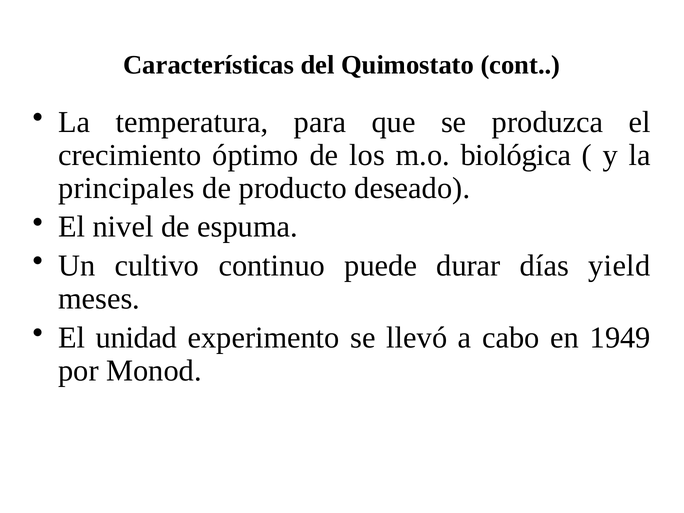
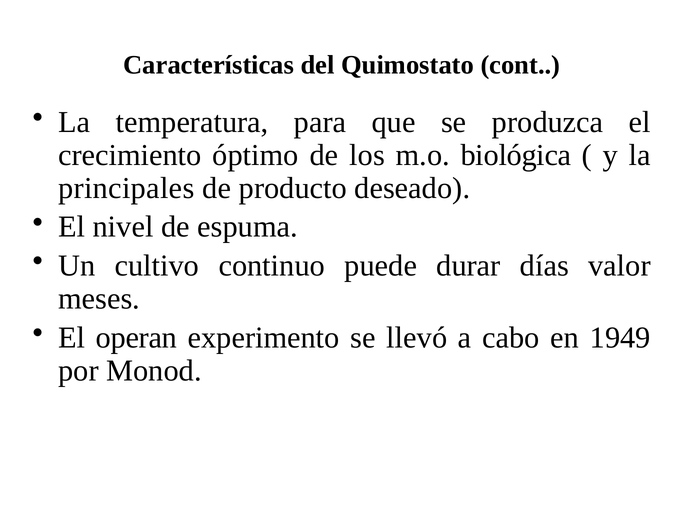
yield: yield -> valor (619, 266)
unidad: unidad -> operan (137, 338)
